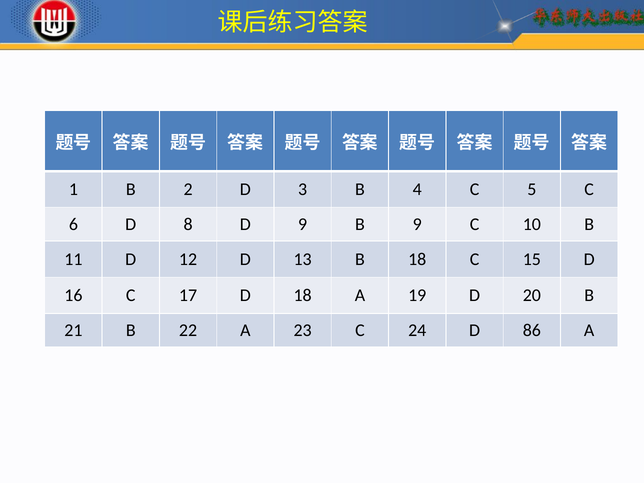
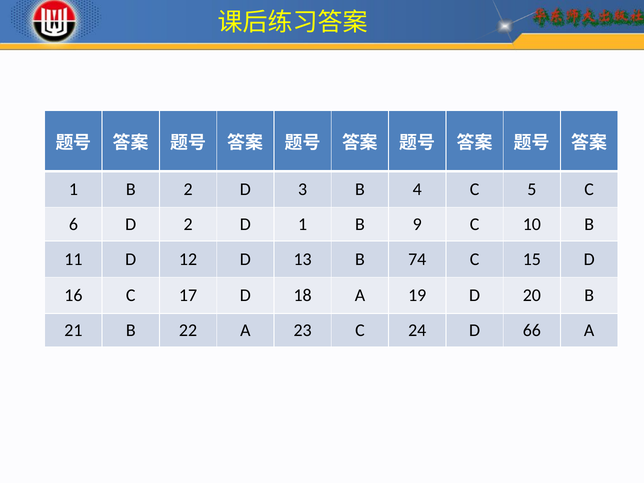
D 8: 8 -> 2 (188, 224)
D 9: 9 -> 1 (303, 224)
B 18: 18 -> 74 (417, 259)
86: 86 -> 66 (532, 330)
